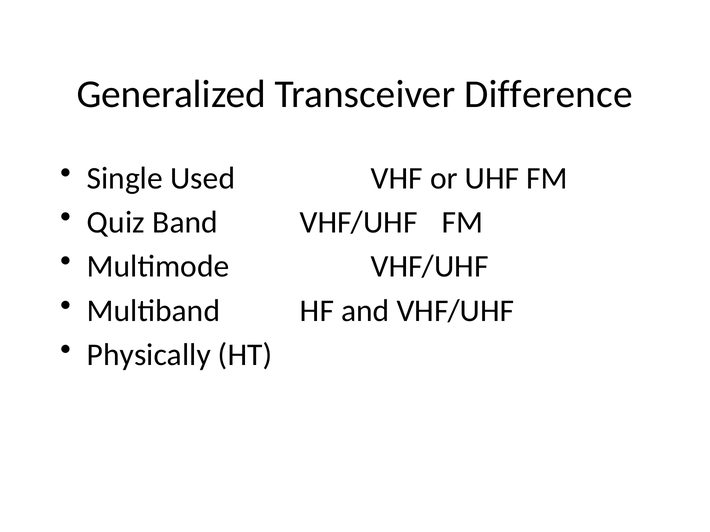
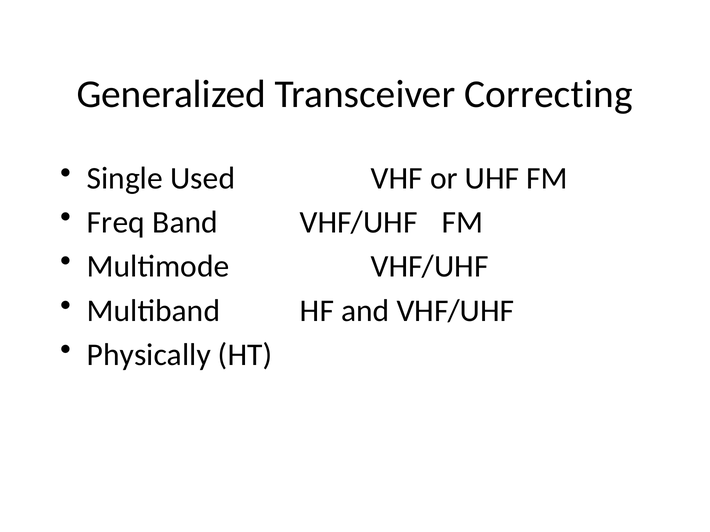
Difference: Difference -> Correcting (548, 94)
Quiz: Quiz -> Freq (116, 223)
